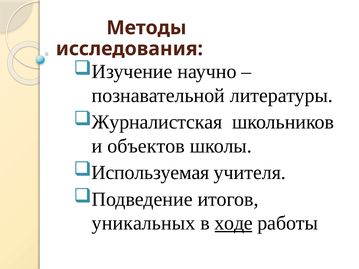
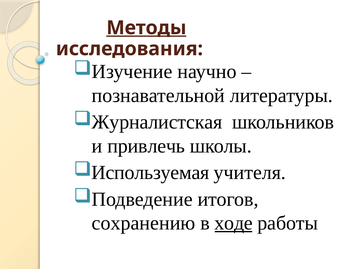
Методы underline: none -> present (146, 28)
объектов: объектов -> привлечь (146, 146)
уникальных: уникальных -> сохранению (144, 223)
